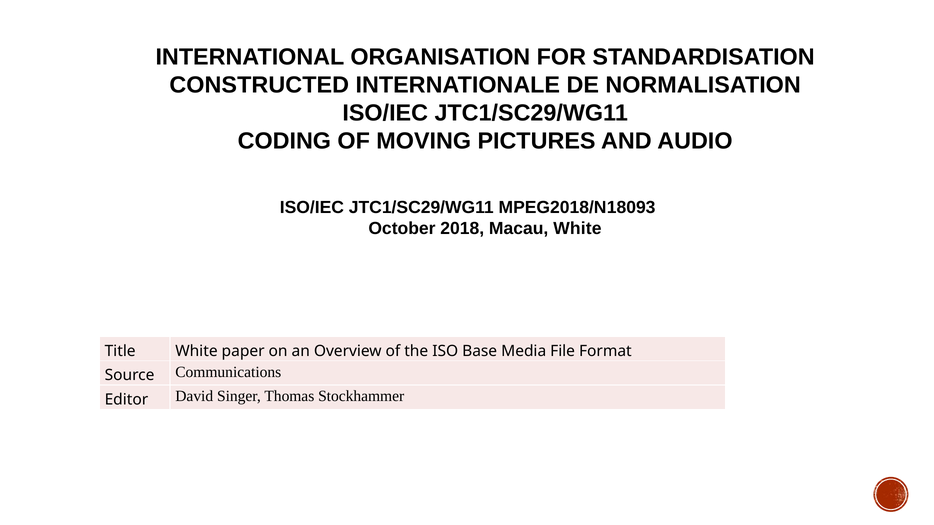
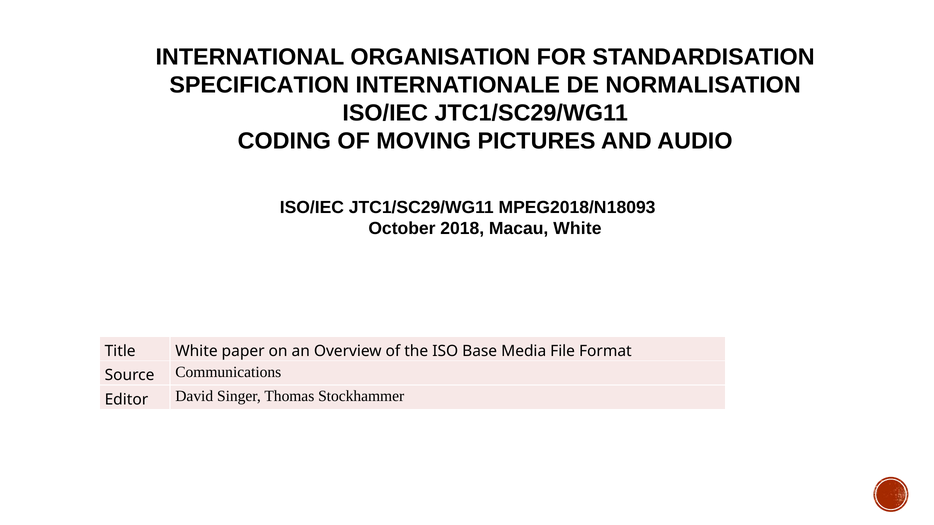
CONSTRUCTED: CONSTRUCTED -> SPECIFICATION (259, 85)
